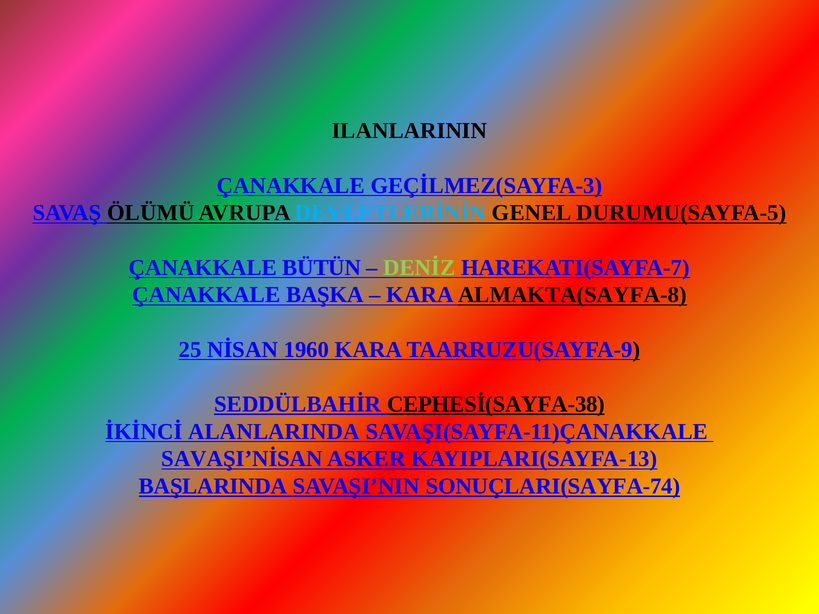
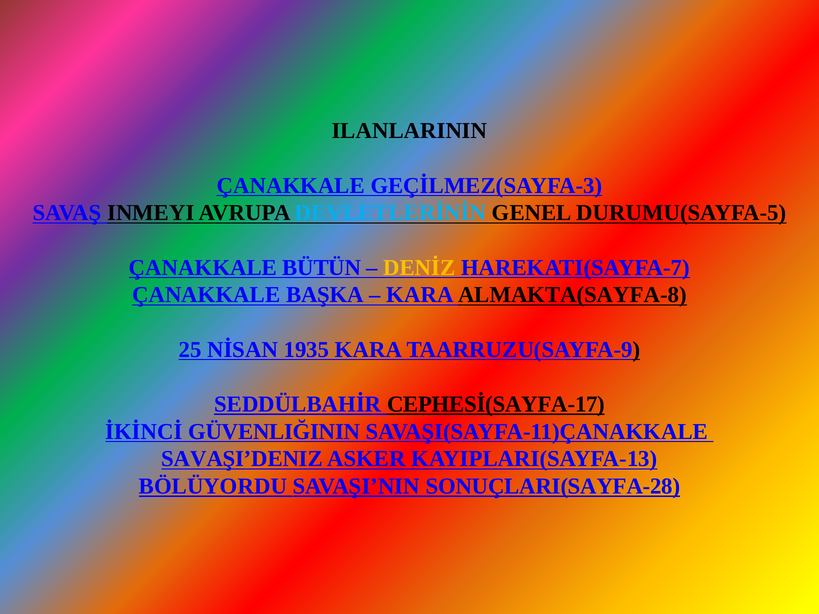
ÖLÜMÜ: ÖLÜMÜ -> INMEYI (151, 213)
DENİZ colour: light green -> yellow (419, 268)
1960: 1960 -> 1935 (306, 350)
CEPHESİ(SAYFA-38: CEPHESİ(SAYFA-38 -> CEPHESİ(SAYFA-17 (496, 404)
ALANLARINDA: ALANLARINDA -> GÜVENLIĞININ (274, 432)
SAVAŞI’NİSAN: SAVAŞI’NİSAN -> SAVAŞI’DENIZ (242, 459)
BAŞLARINDA: BAŞLARINDA -> BÖLÜYORDU (213, 486)
SONUÇLARI(SAYFA-74: SONUÇLARI(SAYFA-74 -> SONUÇLARI(SAYFA-28 (553, 486)
